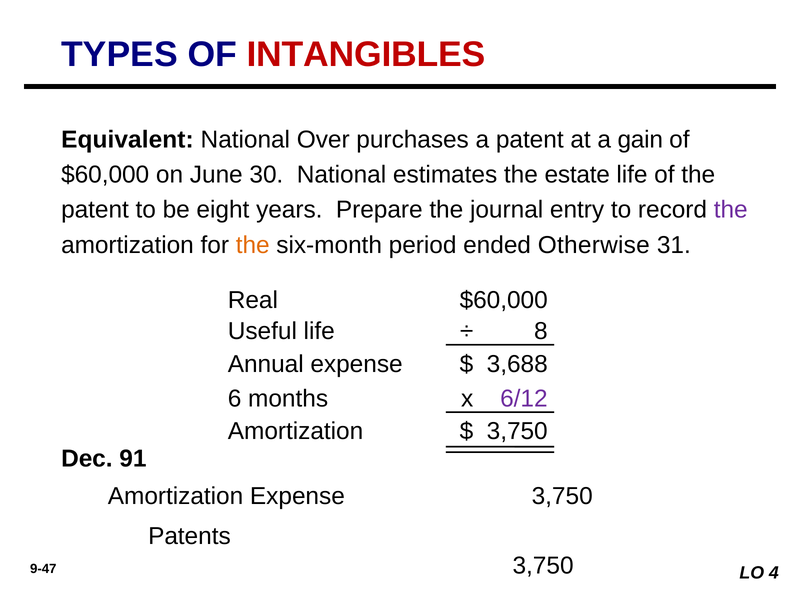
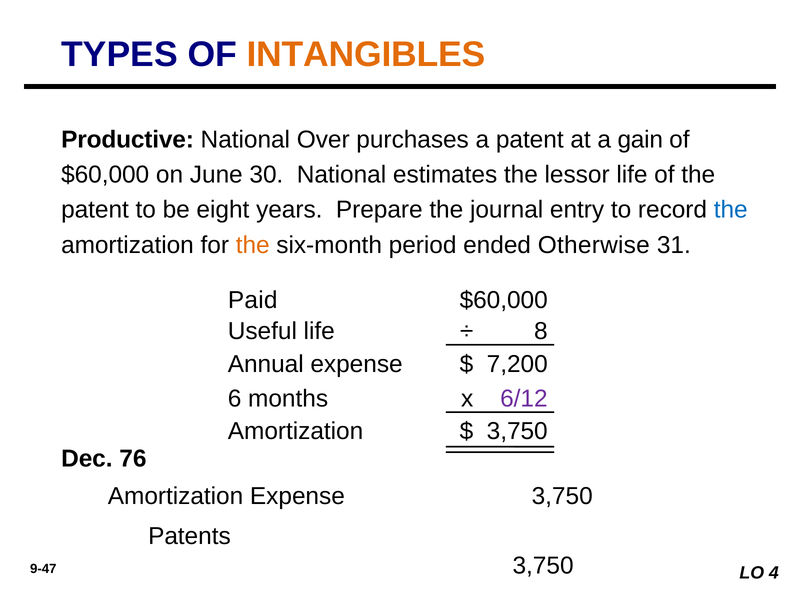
INTANGIBLES colour: red -> orange (366, 54)
Equivalent: Equivalent -> Productive (128, 139)
estate: estate -> lessor (577, 175)
the colour: purple -> blue (731, 210)
Real: Real -> Paid (253, 300)
3,688: 3,688 -> 7,200 (517, 364)
91: 91 -> 76 (133, 459)
